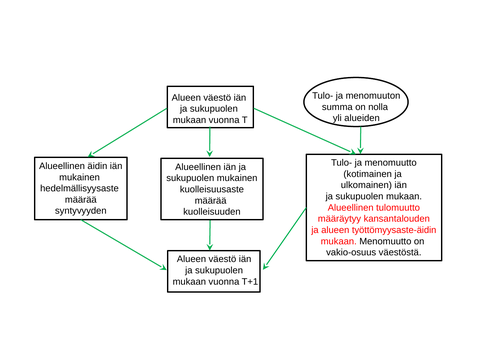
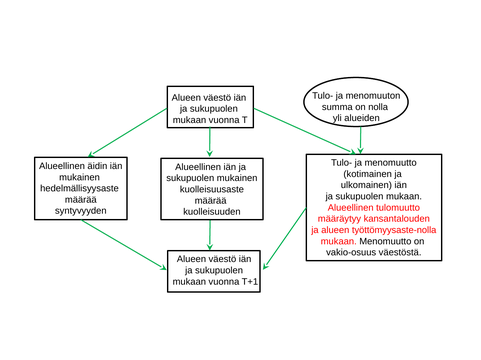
työttömyysaste-äidin: työttömyysaste-äidin -> työttömyysaste-nolla (394, 231)
